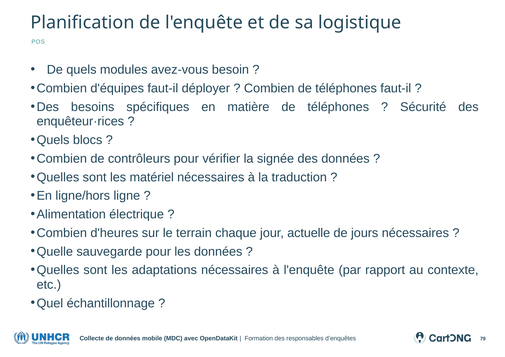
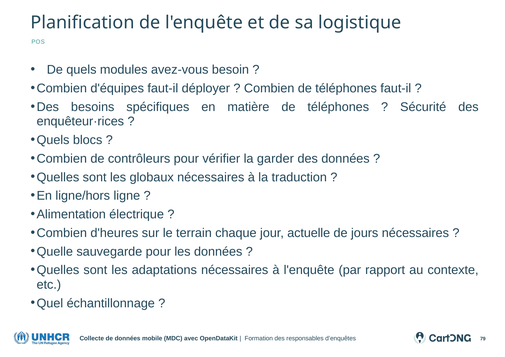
signée: signée -> garder (275, 159)
matériel: matériel -> globaux (152, 177)
